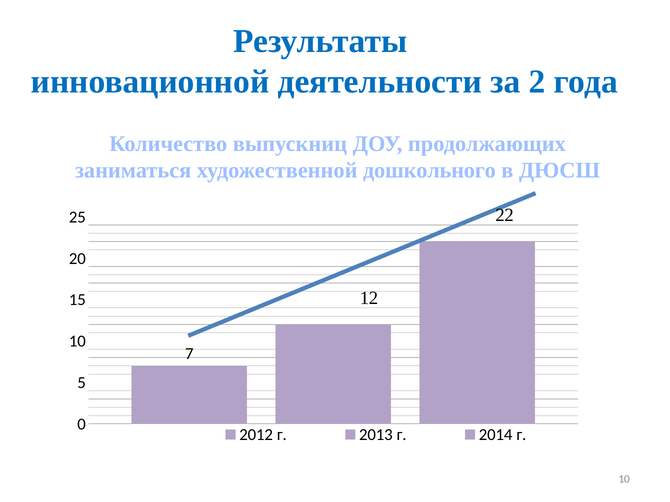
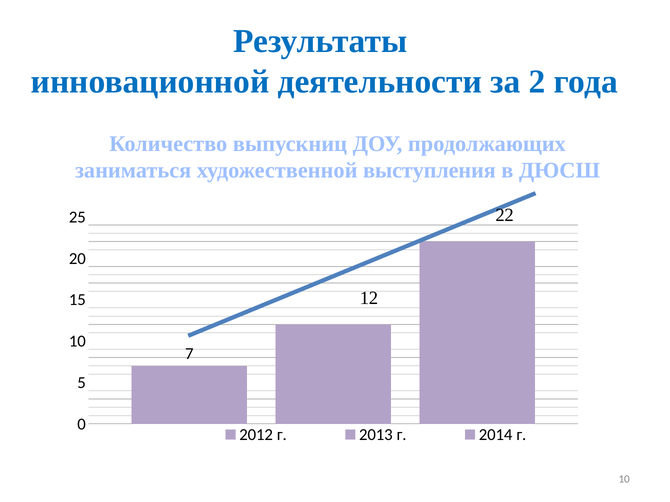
дошкольного: дошкольного -> выступления (429, 171)
